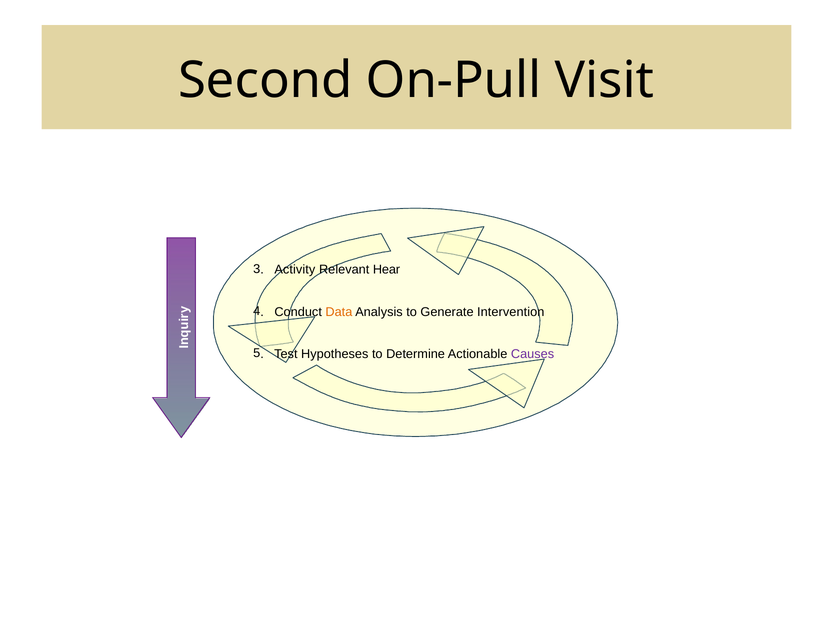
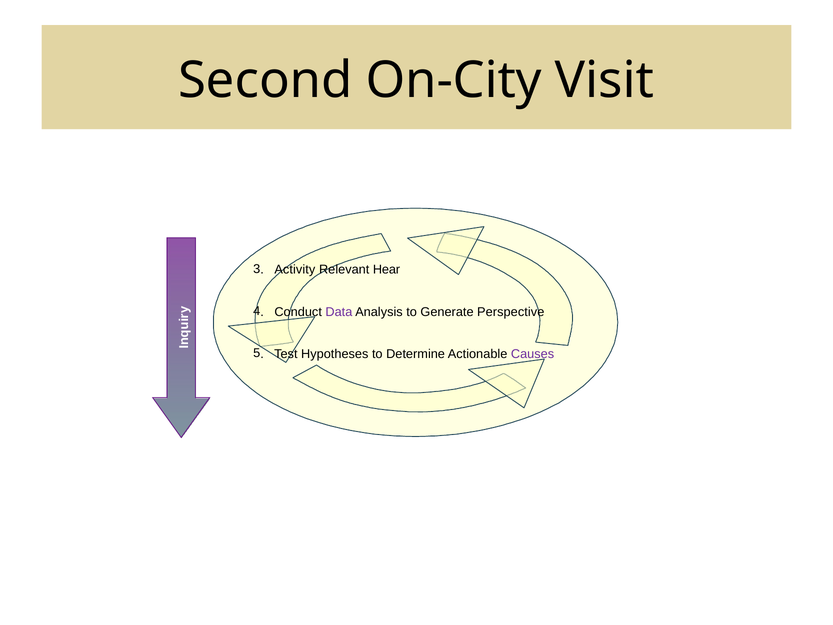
On-Pull: On-Pull -> On-City (454, 81)
Data colour: orange -> purple (339, 312)
Intervention: Intervention -> Perspective (511, 312)
